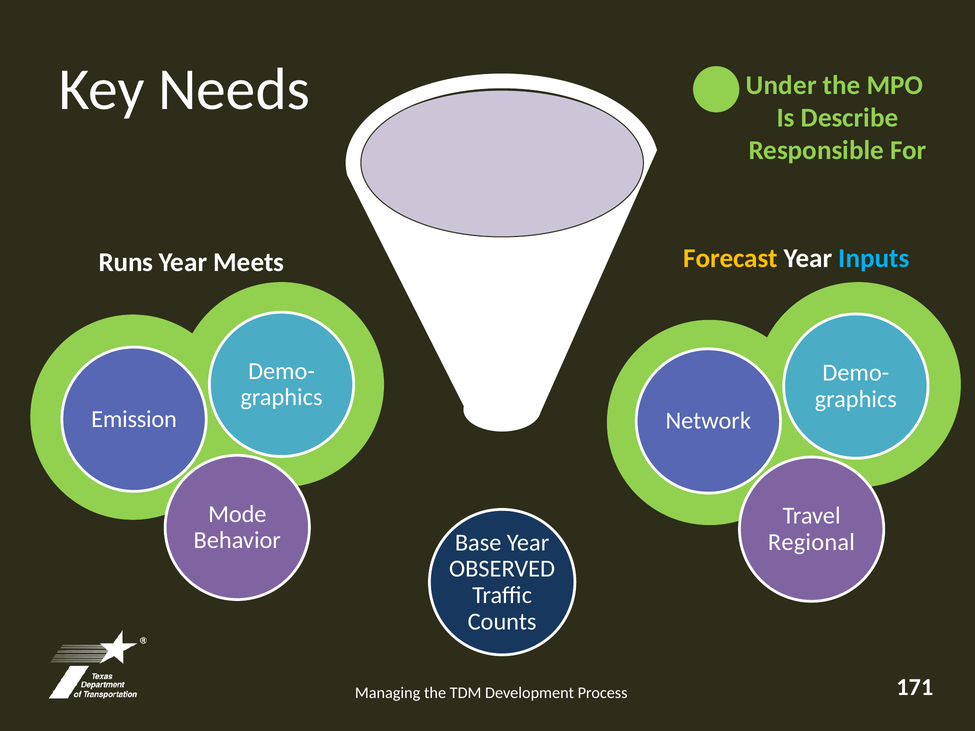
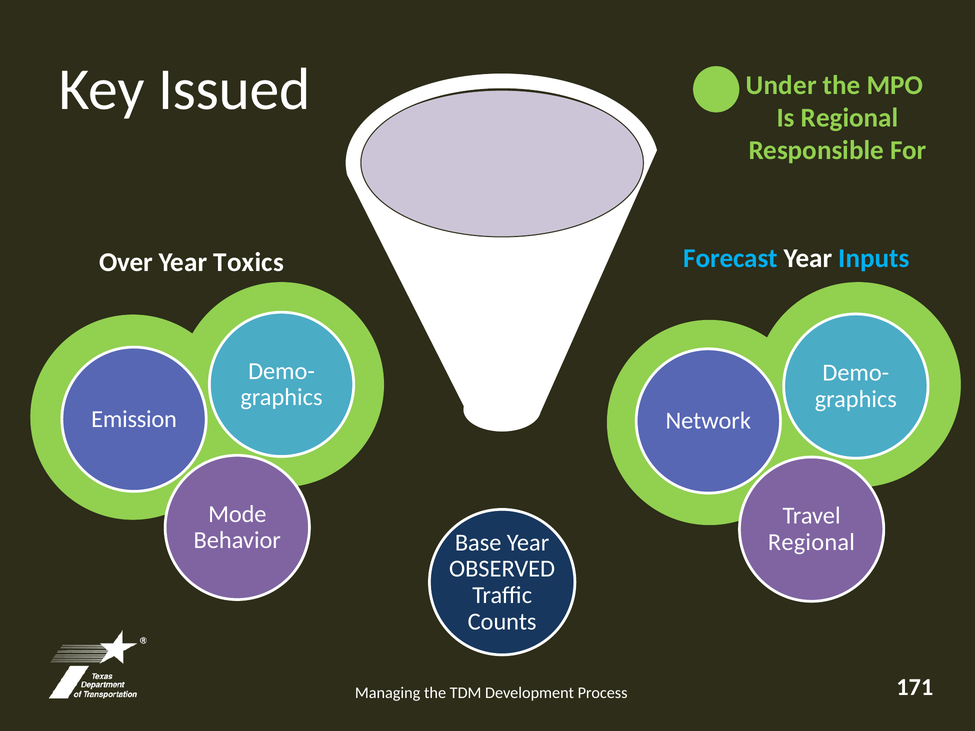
Needs: Needs -> Issued (234, 89)
Is Describe: Describe -> Regional (850, 118)
Forecast colour: yellow -> light blue (731, 259)
Runs: Runs -> Over (126, 263)
Meets: Meets -> Toxics (249, 263)
